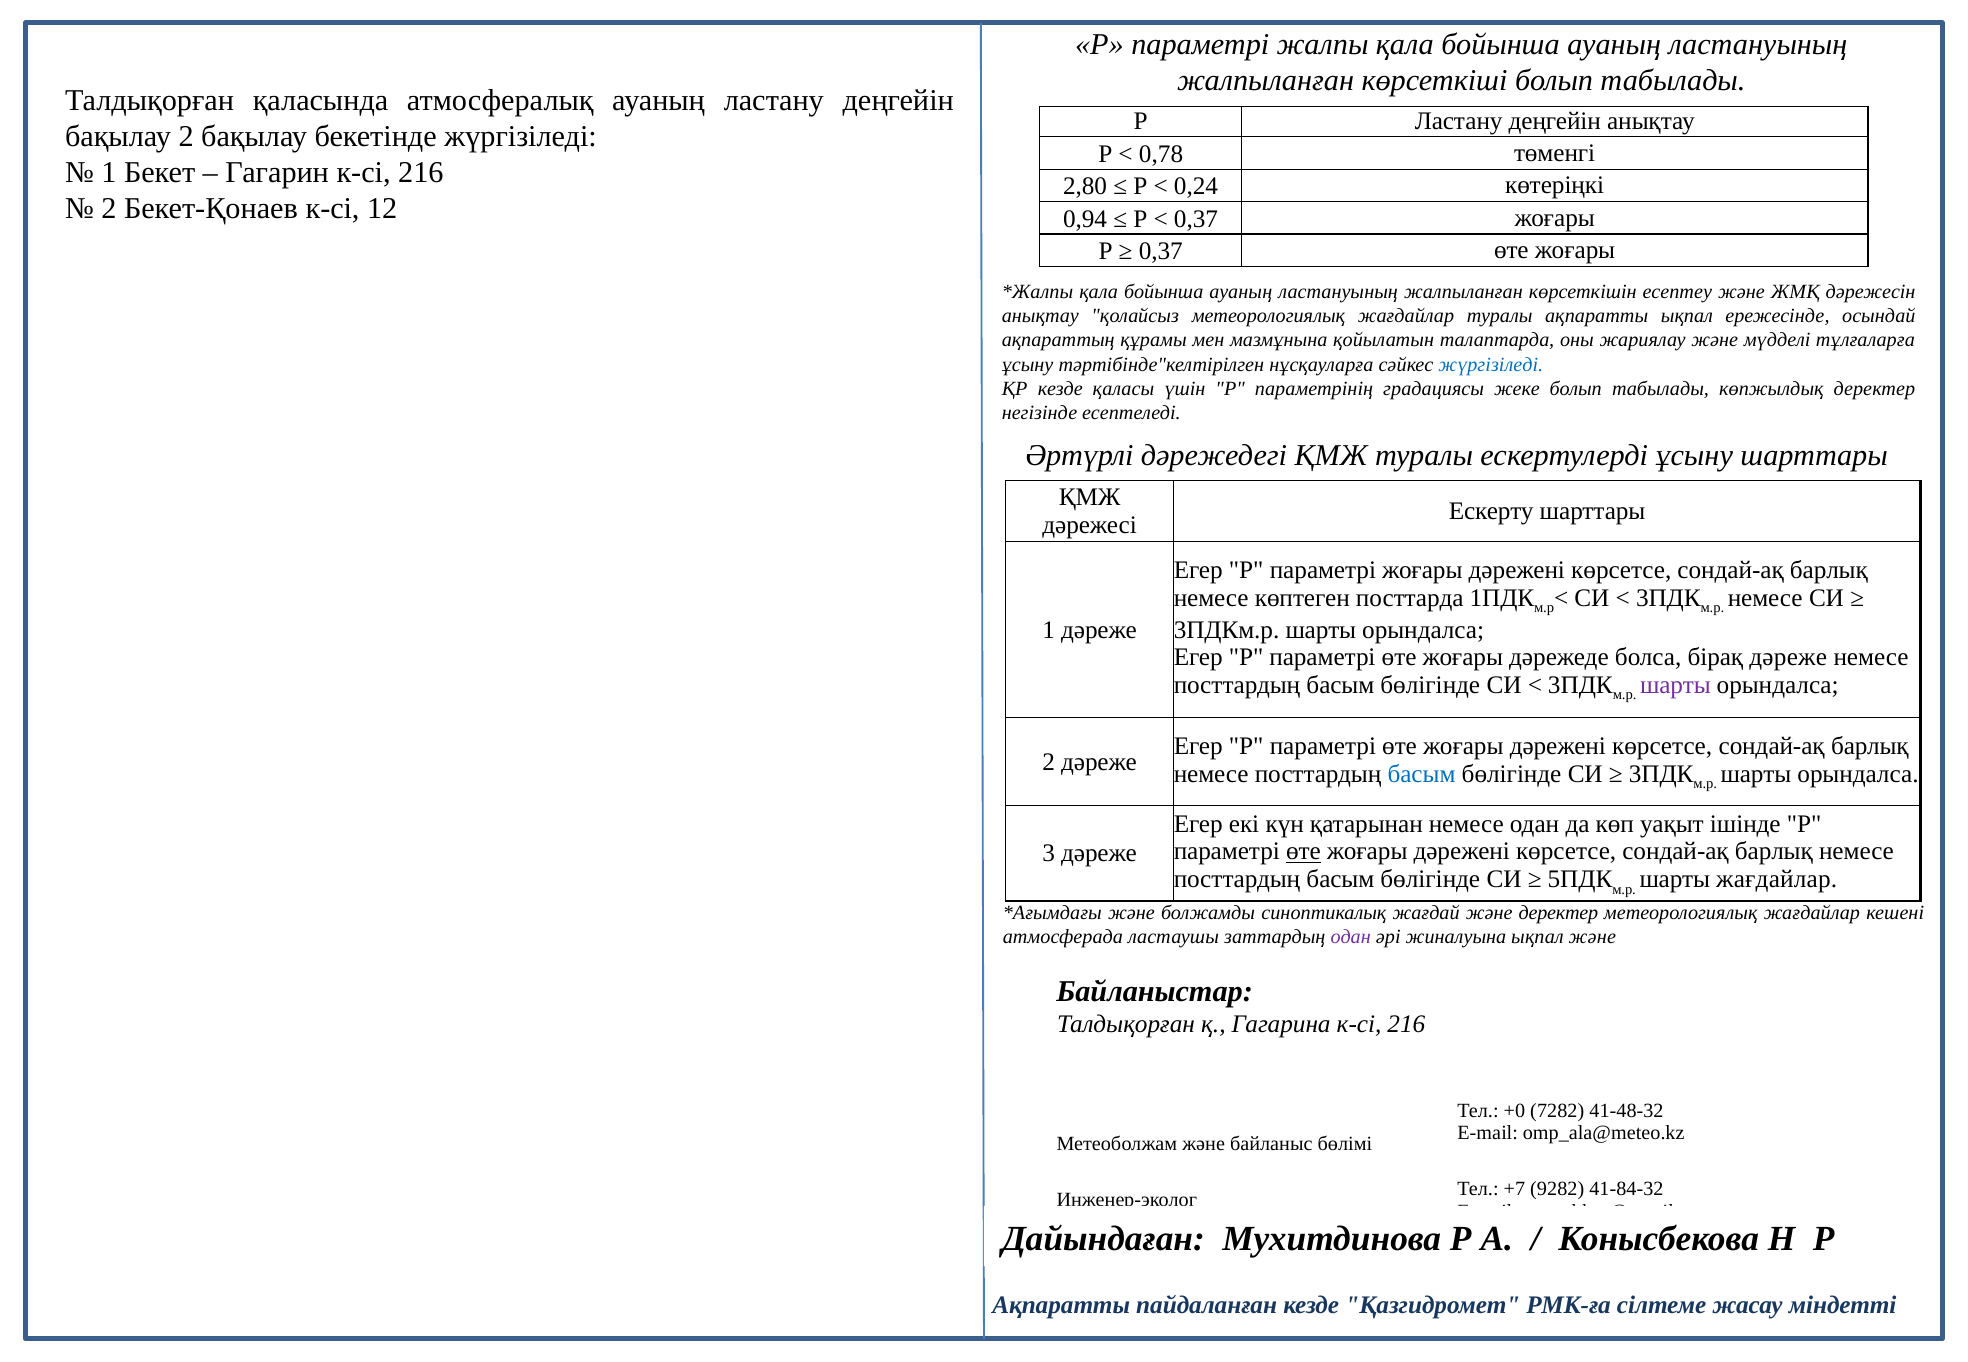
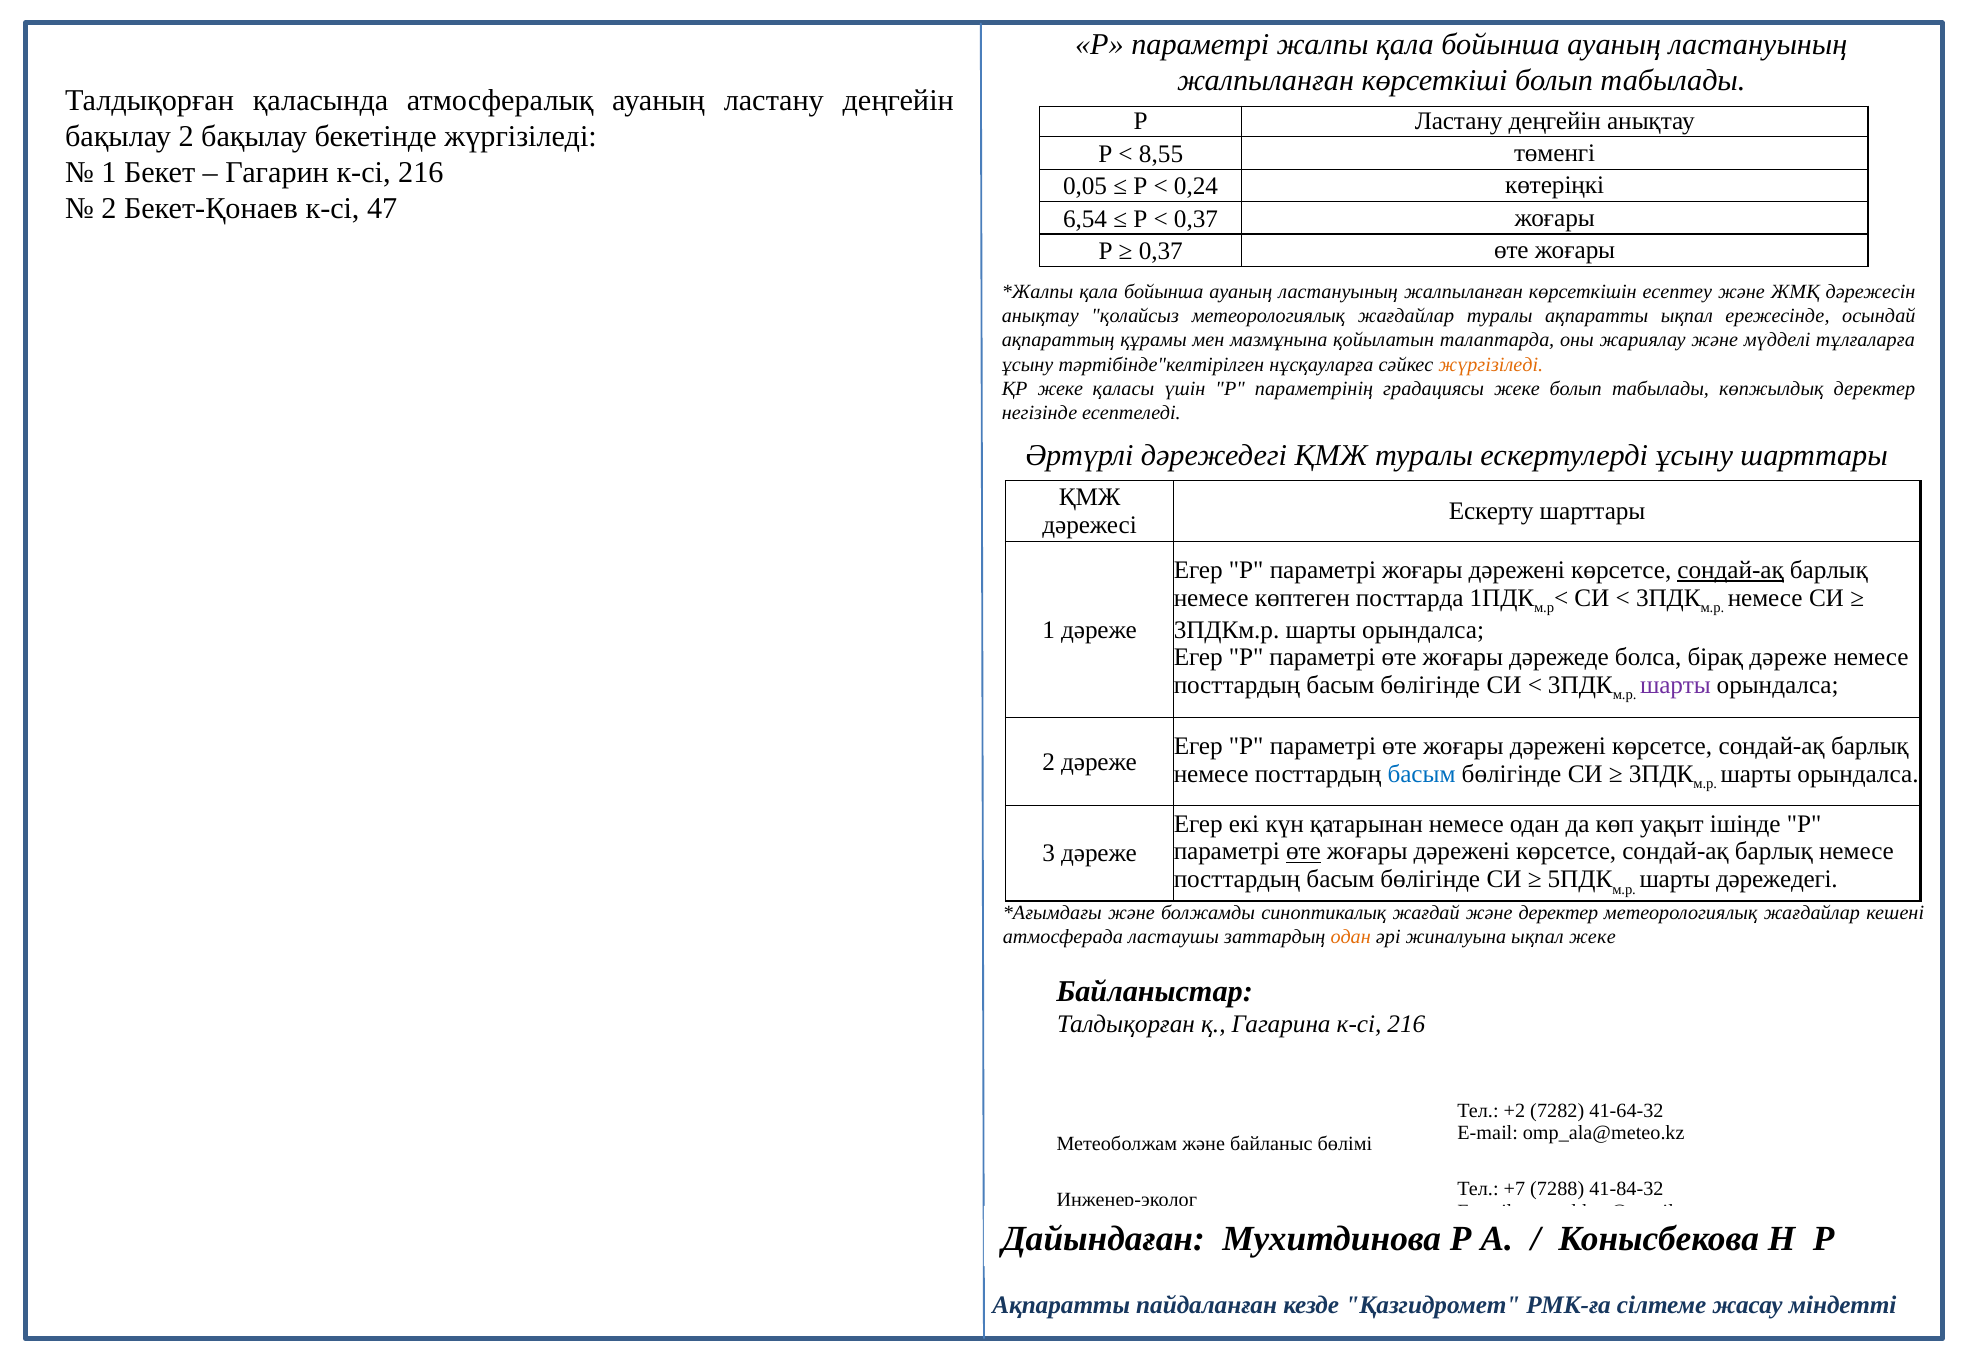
0,78: 0,78 -> 8,55 (1161, 154)
2,80: 2,80 -> 0,05 (1085, 186)
12: 12 -> 47 (382, 209)
0,94: 0,94 -> 6,54 (1085, 219)
жүргізіледі colour: blue -> orange (1491, 365)
ҚР кезде: кезде -> жеке (1060, 389)
сондай-ақ underline: none -> present (1731, 570)
шарты жағдайлар: жағдайлар -> дәрежедегі (1777, 880)
одан colour: purple -> orange (1351, 937)
ықпал және: және -> жеке (1592, 937)
+0: +0 -> +2 (1514, 1111)
41-48-32: 41-48-32 -> 41-64-32 (1626, 1111)
9282: 9282 -> 7288 (1557, 1189)
